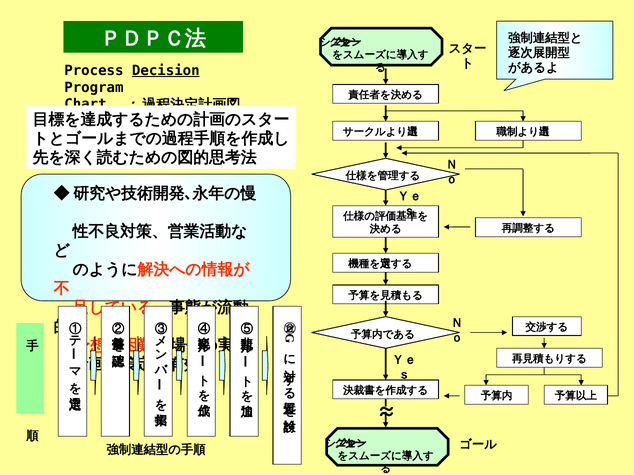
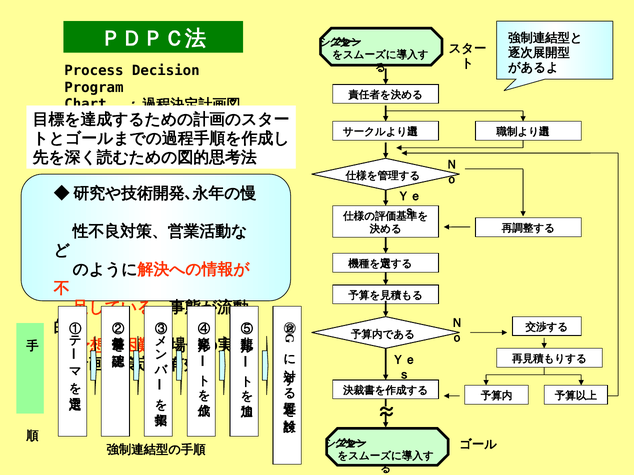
Decision underline: present -> none (166, 71)
